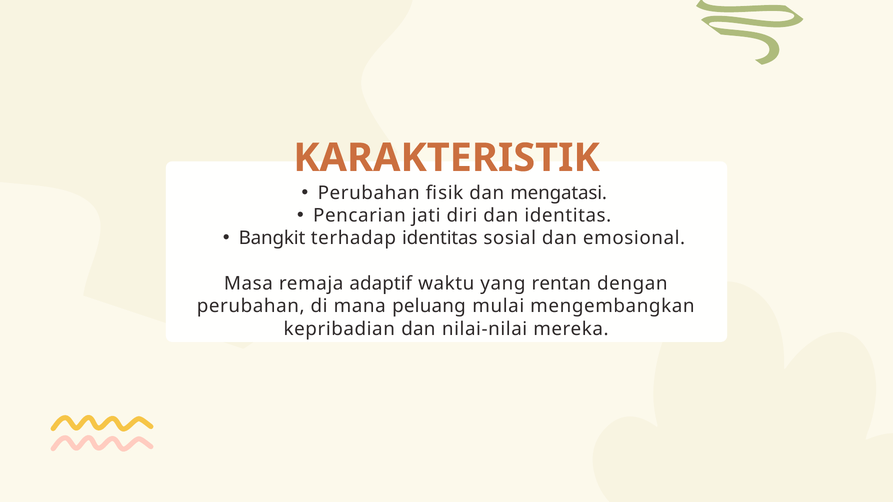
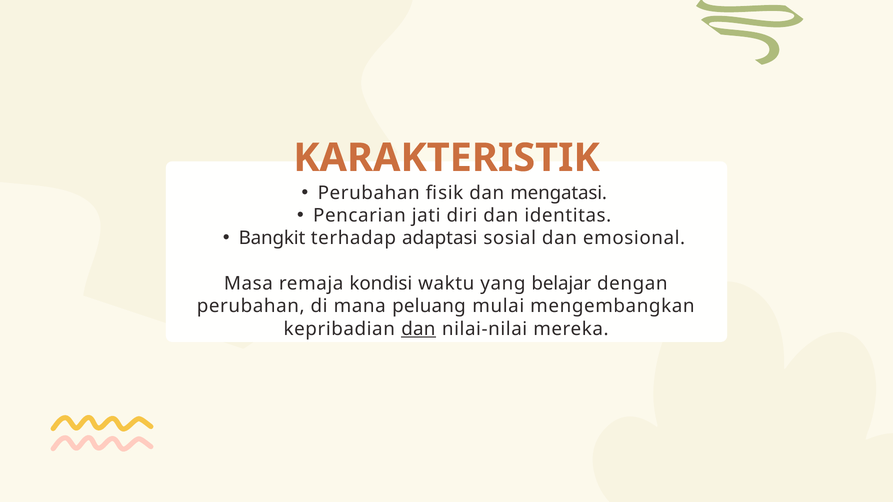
terhadap identitas: identitas -> adaptasi (440, 238)
adaptif: adaptif -> kondisi (381, 284)
rentan: rentan -> belajar (561, 284)
dan underline: none -> present (418, 329)
